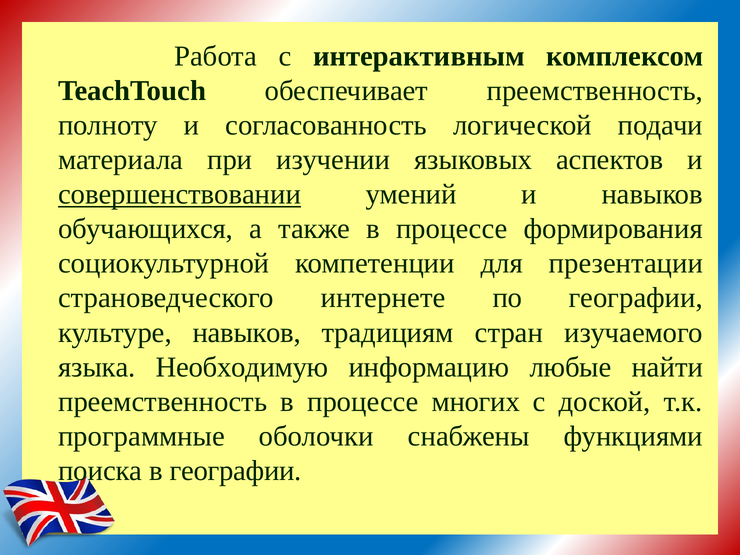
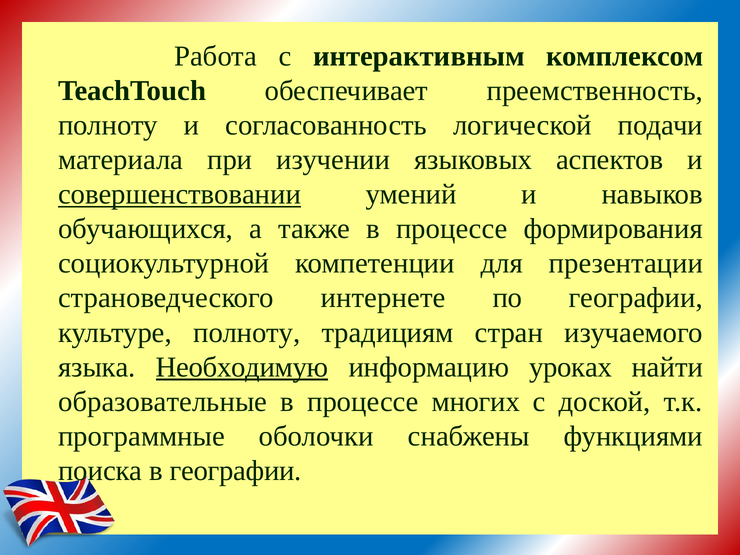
культуре навыков: навыков -> полноту (247, 333)
Необходимую underline: none -> present (242, 367)
любые: любые -> уроках (571, 367)
преемственность: преемственность -> образовательные (163, 402)
